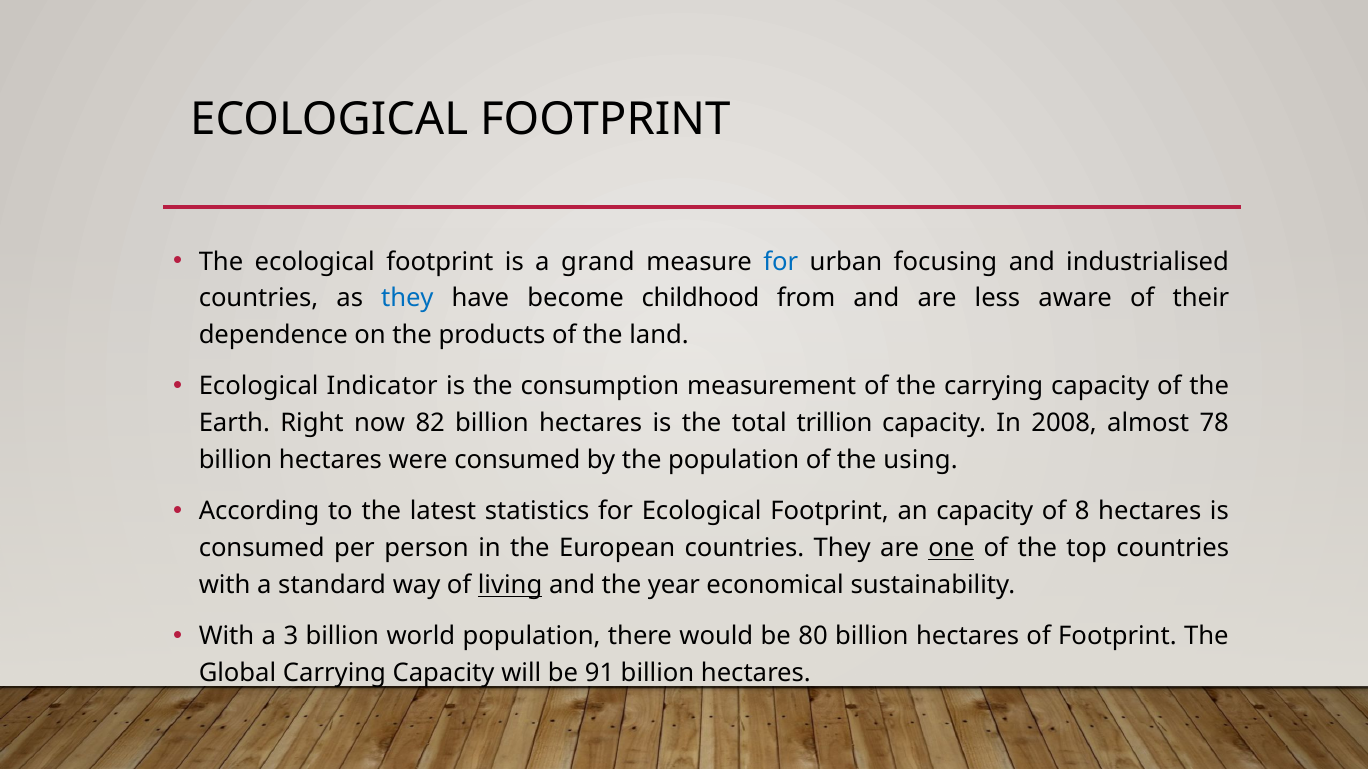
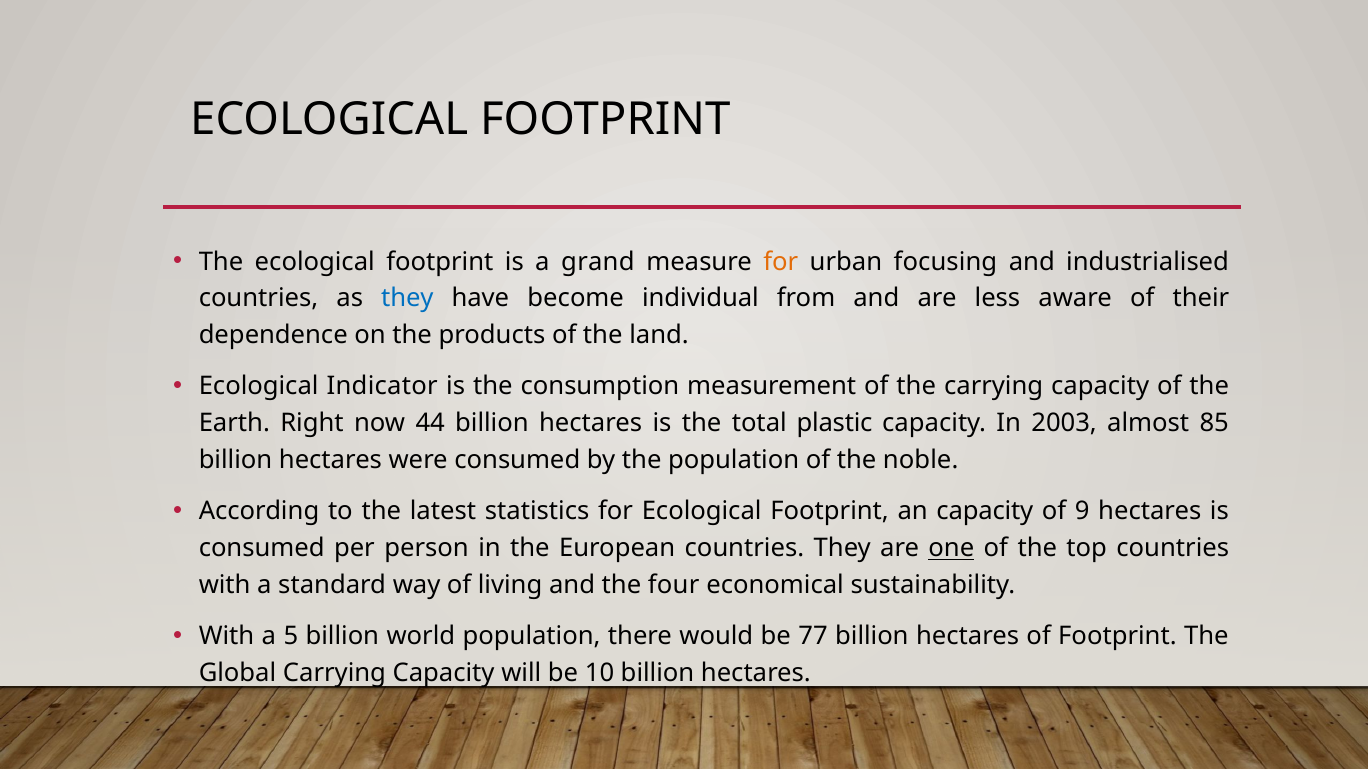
for colour: blue -> orange (781, 262)
childhood: childhood -> individual (700, 299)
82: 82 -> 44 (430, 424)
trillion: trillion -> plastic (835, 424)
2008: 2008 -> 2003 (1064, 424)
78: 78 -> 85 (1214, 424)
using: using -> noble (921, 461)
8: 8 -> 9 (1082, 512)
living underline: present -> none (510, 586)
year: year -> four (674, 586)
3: 3 -> 5 (291, 637)
80: 80 -> 77 (813, 637)
91: 91 -> 10 (600, 674)
